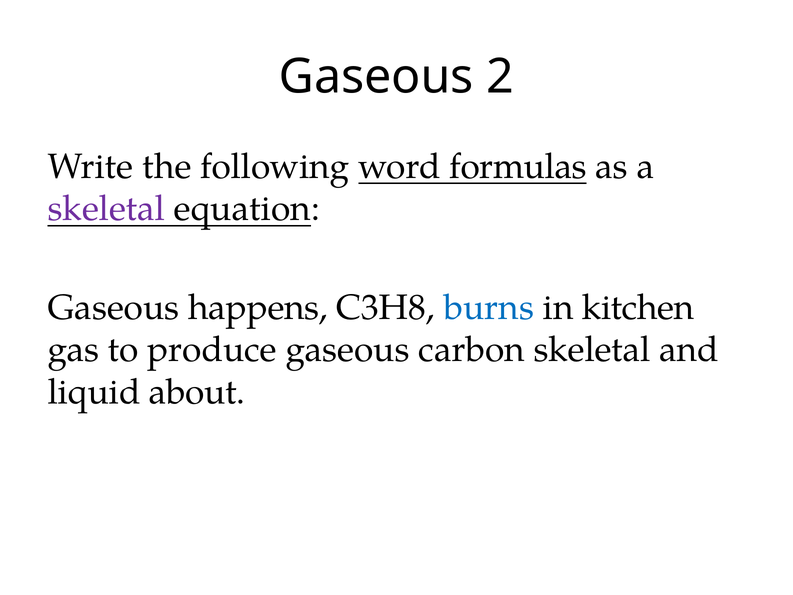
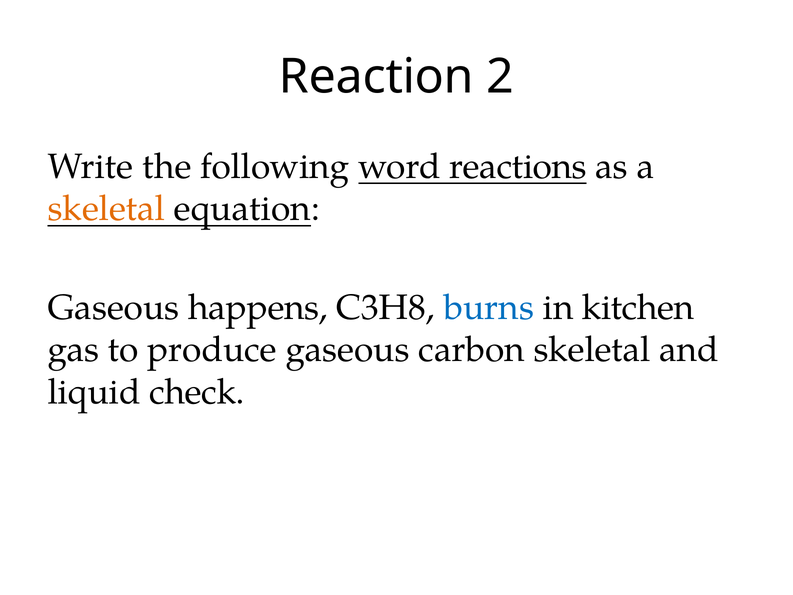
Gaseous: Gaseous -> Reaction (376, 77)
formulas: formulas -> reactions (518, 166)
skeletal colour: purple -> orange (106, 209)
about: about -> check (197, 392)
